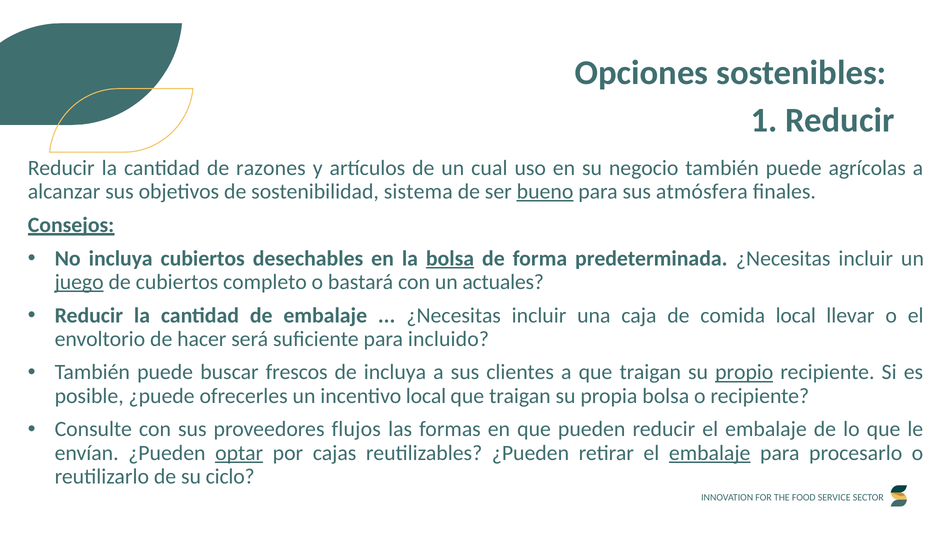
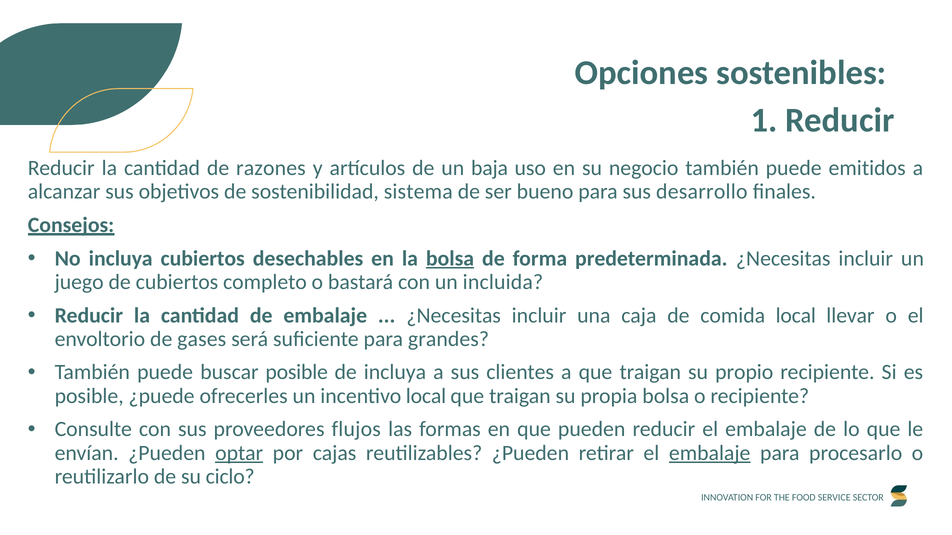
cual: cual -> baja (490, 168)
agrícolas: agrícolas -> emitidos (867, 168)
bueno underline: present -> none (545, 192)
atmósfera: atmósfera -> desarrollo (702, 192)
juego underline: present -> none (79, 282)
actuales: actuales -> incluida (503, 282)
hacer: hacer -> gases (202, 339)
incluido: incluido -> grandes (448, 339)
buscar frescos: frescos -> posible (297, 373)
propio underline: present -> none (744, 373)
